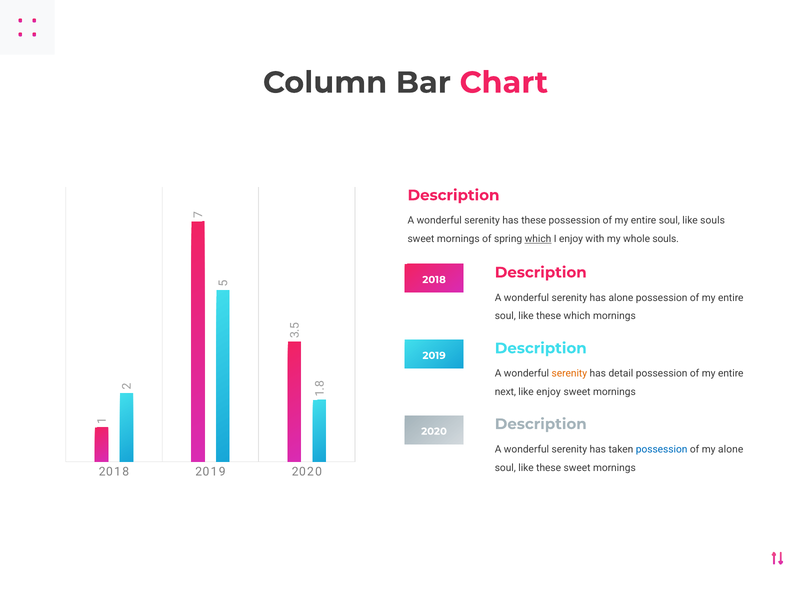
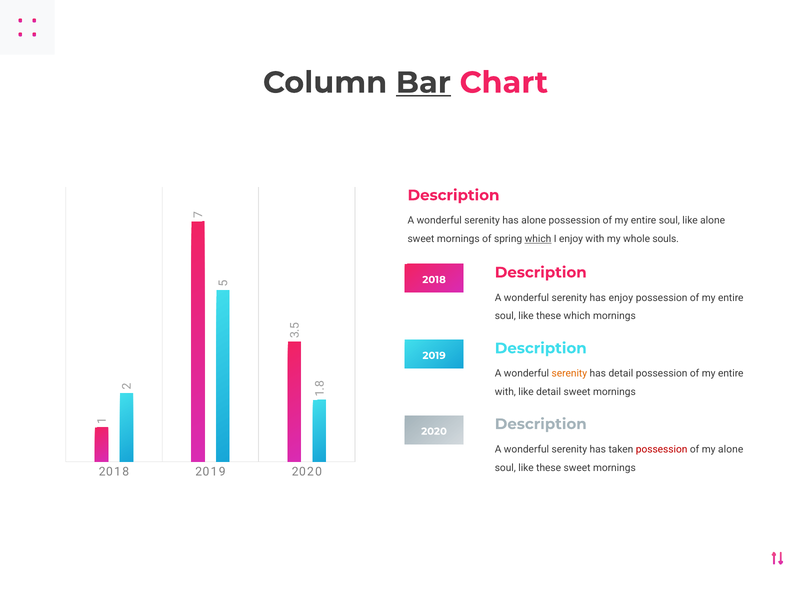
Bar underline: none -> present (423, 83)
has these: these -> alone (534, 221)
like souls: souls -> alone (713, 221)
has alone: alone -> enjoy (621, 298)
next: next -> with (505, 392)
like enjoy: enjoy -> detail (549, 392)
possession colour: blue -> red (662, 450)
